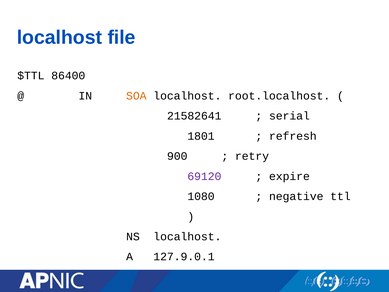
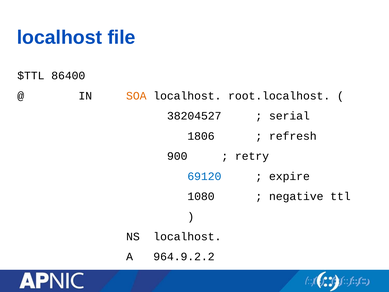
21582641: 21582641 -> 38204527 (194, 116)
1801: 1801 -> 1806 (201, 136)
69120 colour: purple -> blue (204, 176)
127.9.0.1: 127.9.0.1 -> 964.9.2.2 (184, 257)
